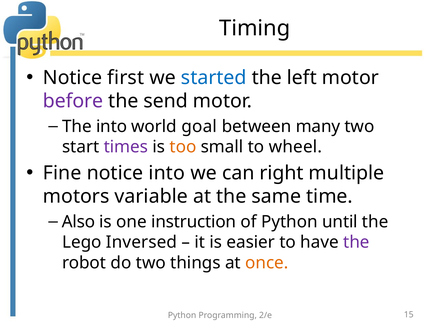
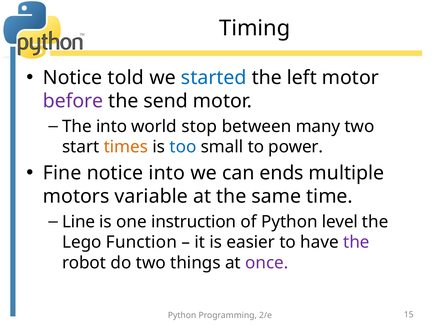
first: first -> told (126, 78)
goal: goal -> stop (199, 126)
times colour: purple -> orange (126, 147)
too colour: orange -> blue (183, 147)
wheel: wheel -> power (296, 147)
right: right -> ends (282, 173)
Also: Also -> Line (79, 222)
until: until -> level (340, 222)
Inversed: Inversed -> Function (141, 242)
once colour: orange -> purple (267, 263)
